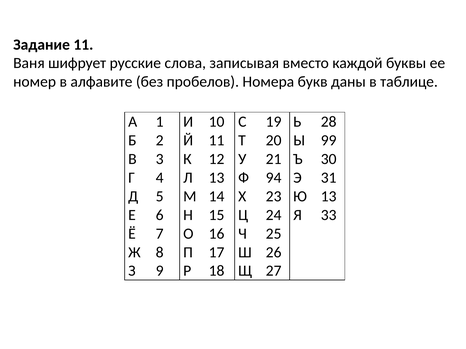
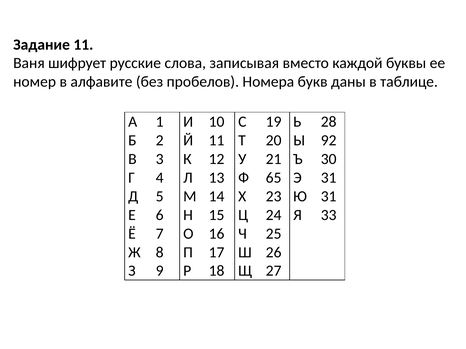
99: 99 -> 92 (329, 141)
94: 94 -> 65 (274, 178)
Ю 13: 13 -> 31 (329, 197)
